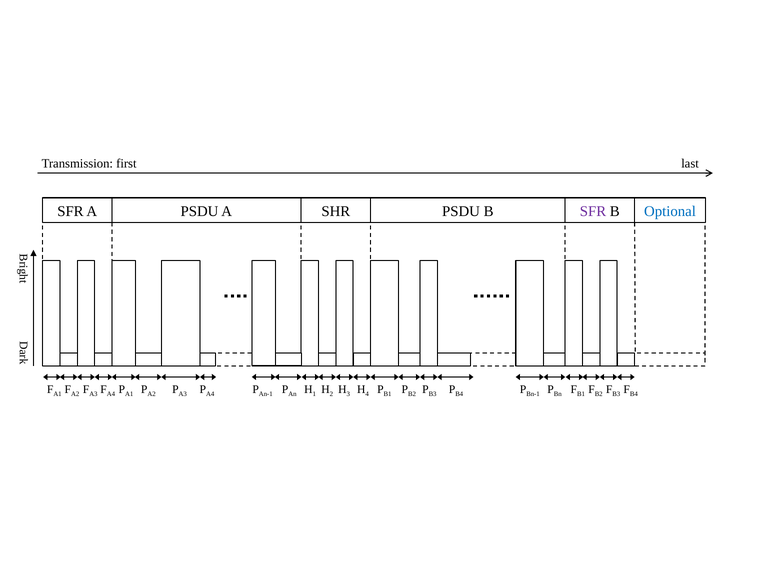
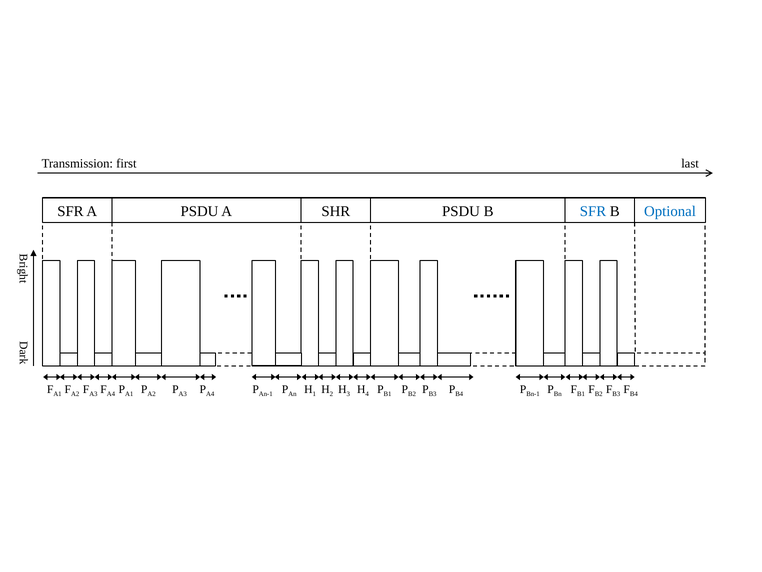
SFR colour: purple -> blue (593, 211)
